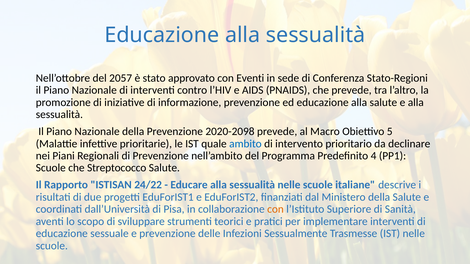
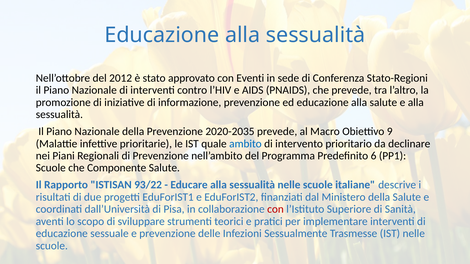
2057: 2057 -> 2012 (121, 78)
2020-2098: 2020-2098 -> 2020-2035 (230, 132)
5: 5 -> 9 (390, 132)
4: 4 -> 6 (374, 156)
Streptococco: Streptococco -> Componente (117, 168)
24/22: 24/22 -> 93/22 (148, 185)
con colour: orange -> red (275, 210)
